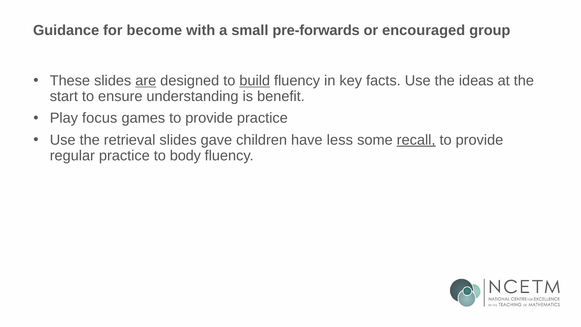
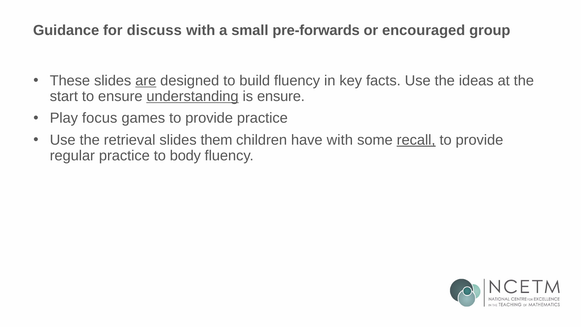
become: become -> discuss (154, 30)
build underline: present -> none (255, 81)
understanding underline: none -> present (193, 96)
is benefit: benefit -> ensure (281, 96)
gave: gave -> them (216, 140)
have less: less -> with (340, 140)
